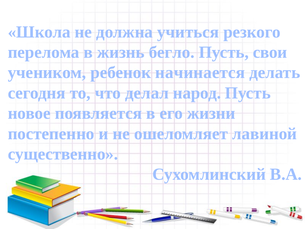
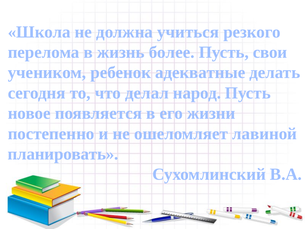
бегло: бегло -> более (172, 52)
начинается: начинается -> адекватные (200, 73)
существенно: существенно -> планировать (63, 154)
